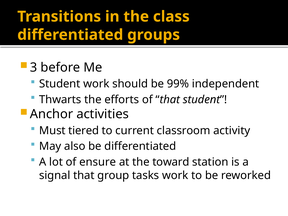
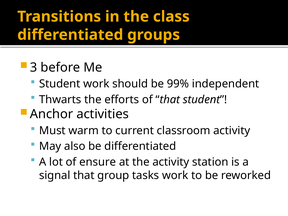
tiered: tiered -> warm (84, 131)
the toward: toward -> activity (171, 162)
